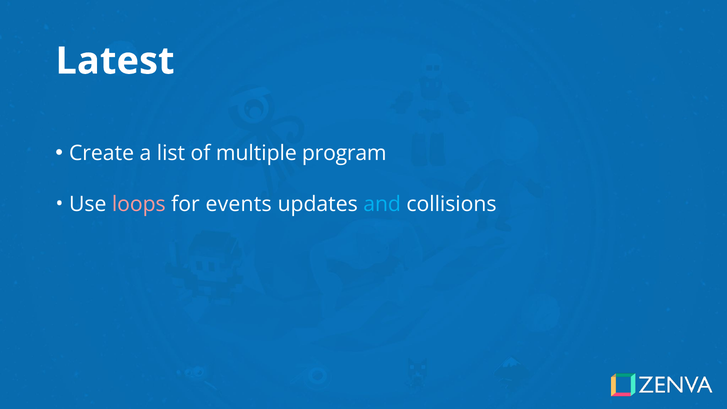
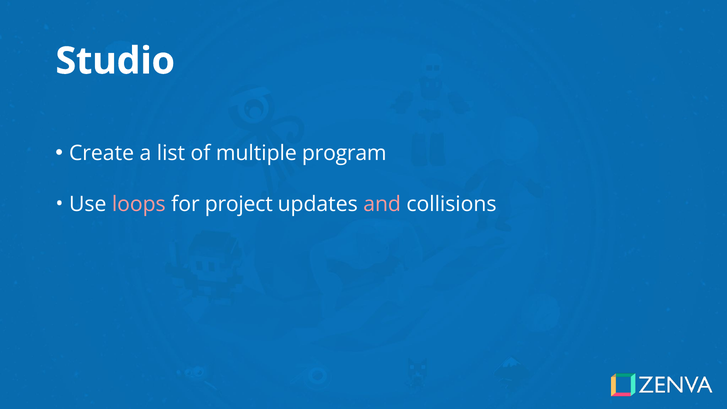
Latest: Latest -> Studio (115, 61)
events: events -> project (239, 204)
and colour: light blue -> pink (382, 204)
